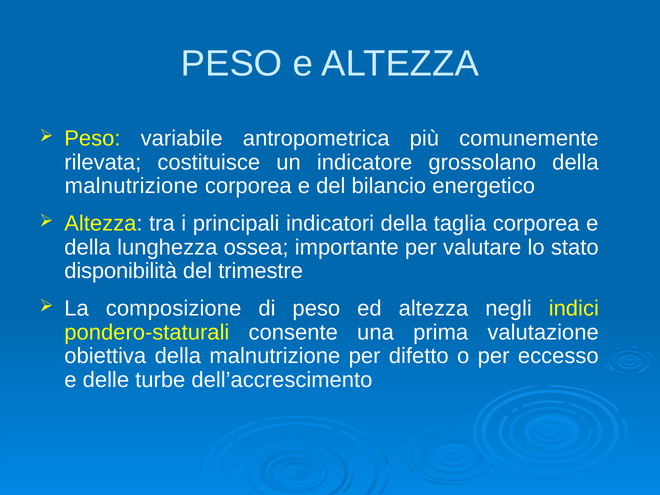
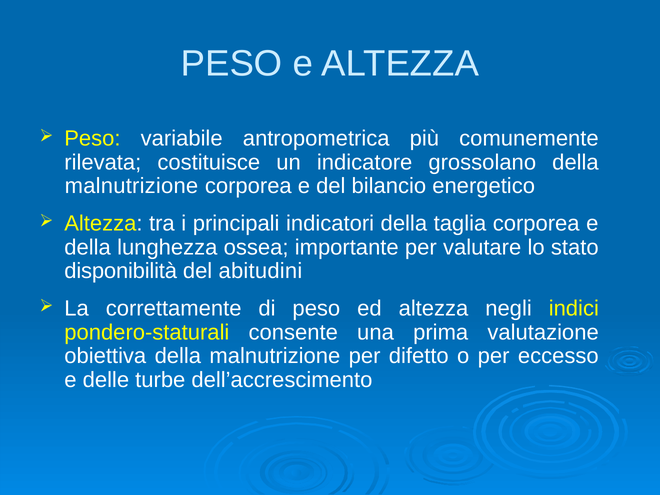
trimestre: trimestre -> abitudini (260, 271)
composizione: composizione -> correttamente (174, 309)
